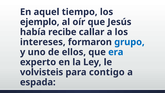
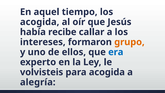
ejemplo: ejemplo -> acogida (40, 22)
grupo colour: blue -> orange (129, 42)
para contigo: contigo -> acogida (107, 72)
espada: espada -> alegría (38, 82)
